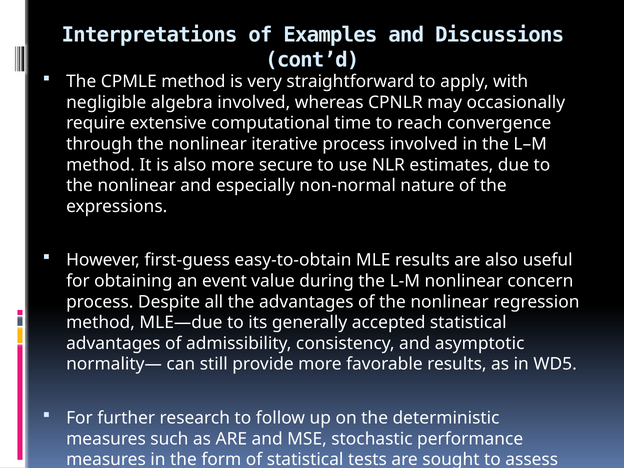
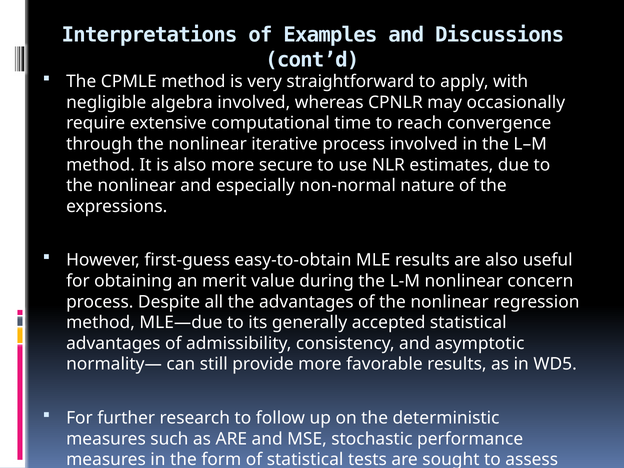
event: event -> merit (224, 281)
